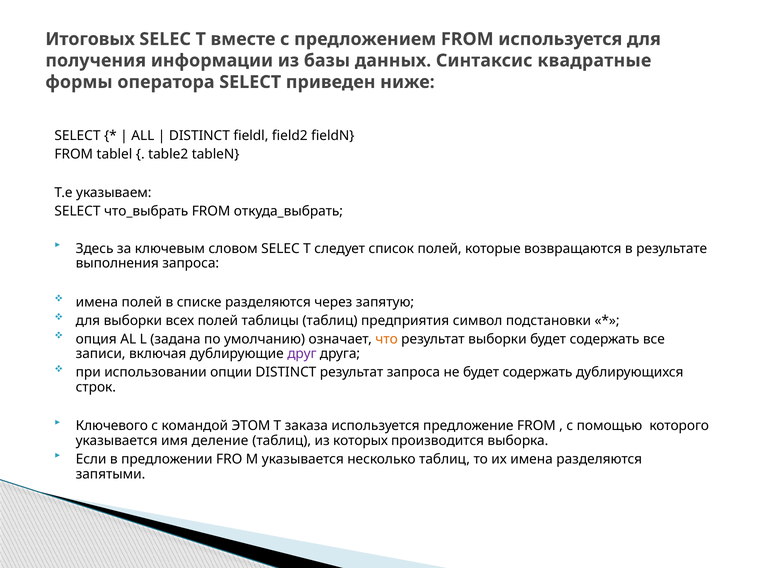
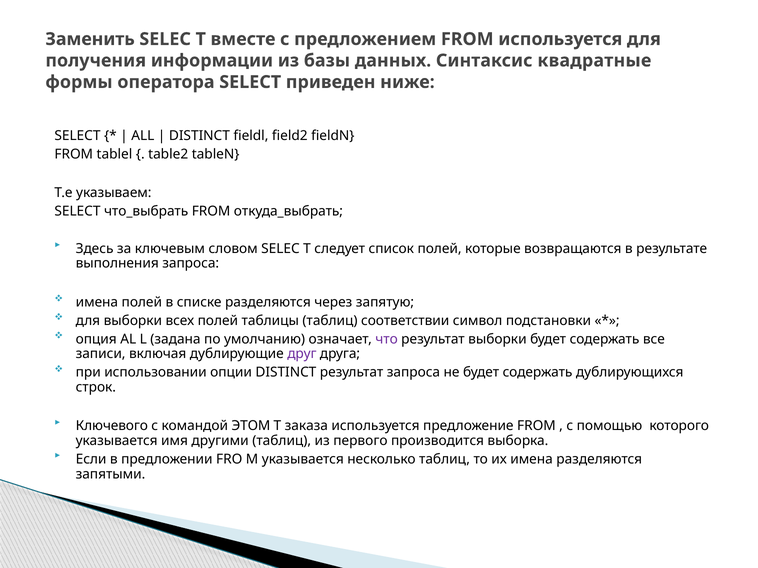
Итоговых: Итоговых -> Заменить (90, 39)
предприятия: предприятия -> соответствии (405, 321)
что colour: orange -> purple (387, 339)
деление: деление -> другими (220, 441)
которых: которых -> первого (360, 441)
